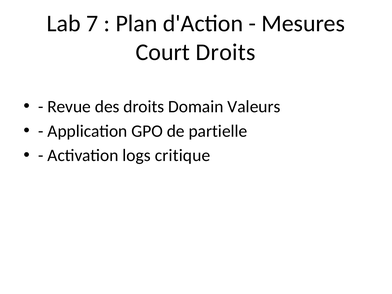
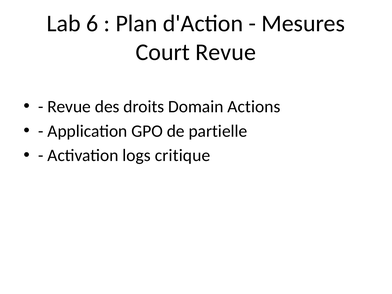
7: 7 -> 6 (92, 24)
Court Droits: Droits -> Revue (226, 52)
Valeurs: Valeurs -> Actions (254, 107)
